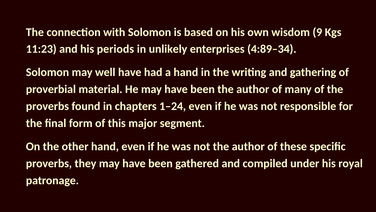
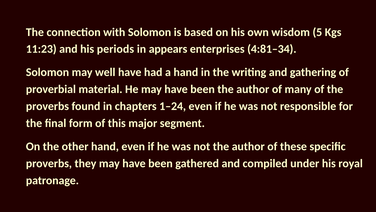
9: 9 -> 5 (317, 32)
unlikely: unlikely -> appears (168, 49)
4:89–34: 4:89–34 -> 4:81–34 (272, 49)
